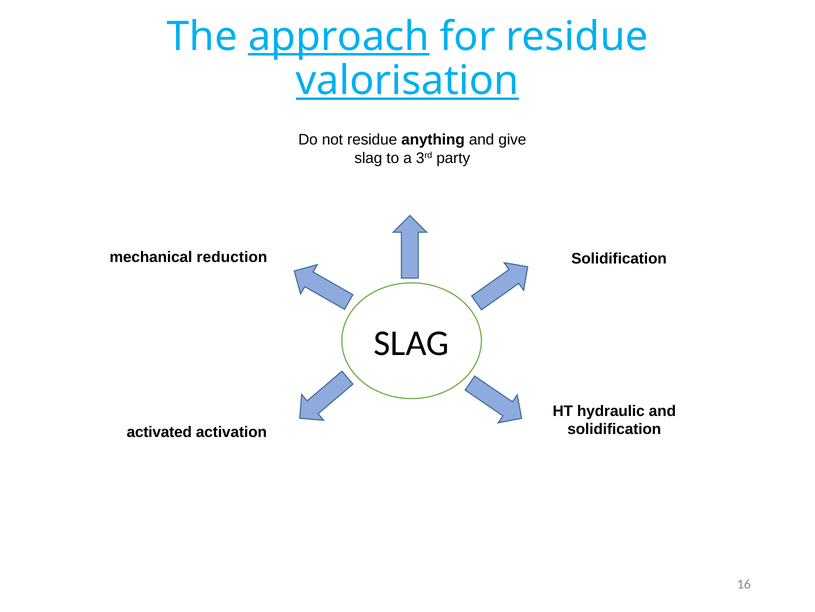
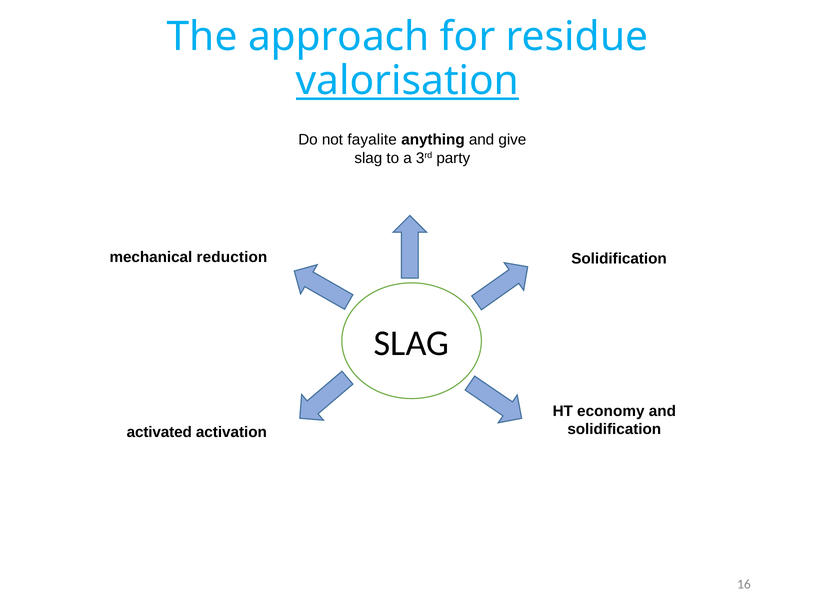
approach underline: present -> none (339, 37)
not residue: residue -> fayalite (372, 140)
hydraulic: hydraulic -> economy (611, 411)
